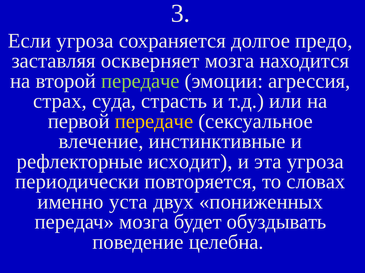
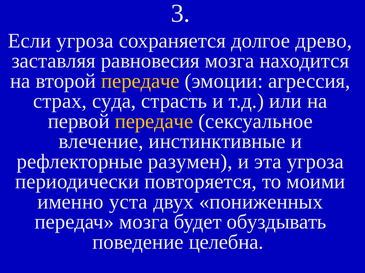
предо: предо -> древо (324, 41)
оскверняет: оскверняет -> равновесия (150, 61)
передаче colour: light green -> yellow (140, 81)
исходит: исходит -> разумен (190, 162)
словах: словах -> моими (316, 182)
